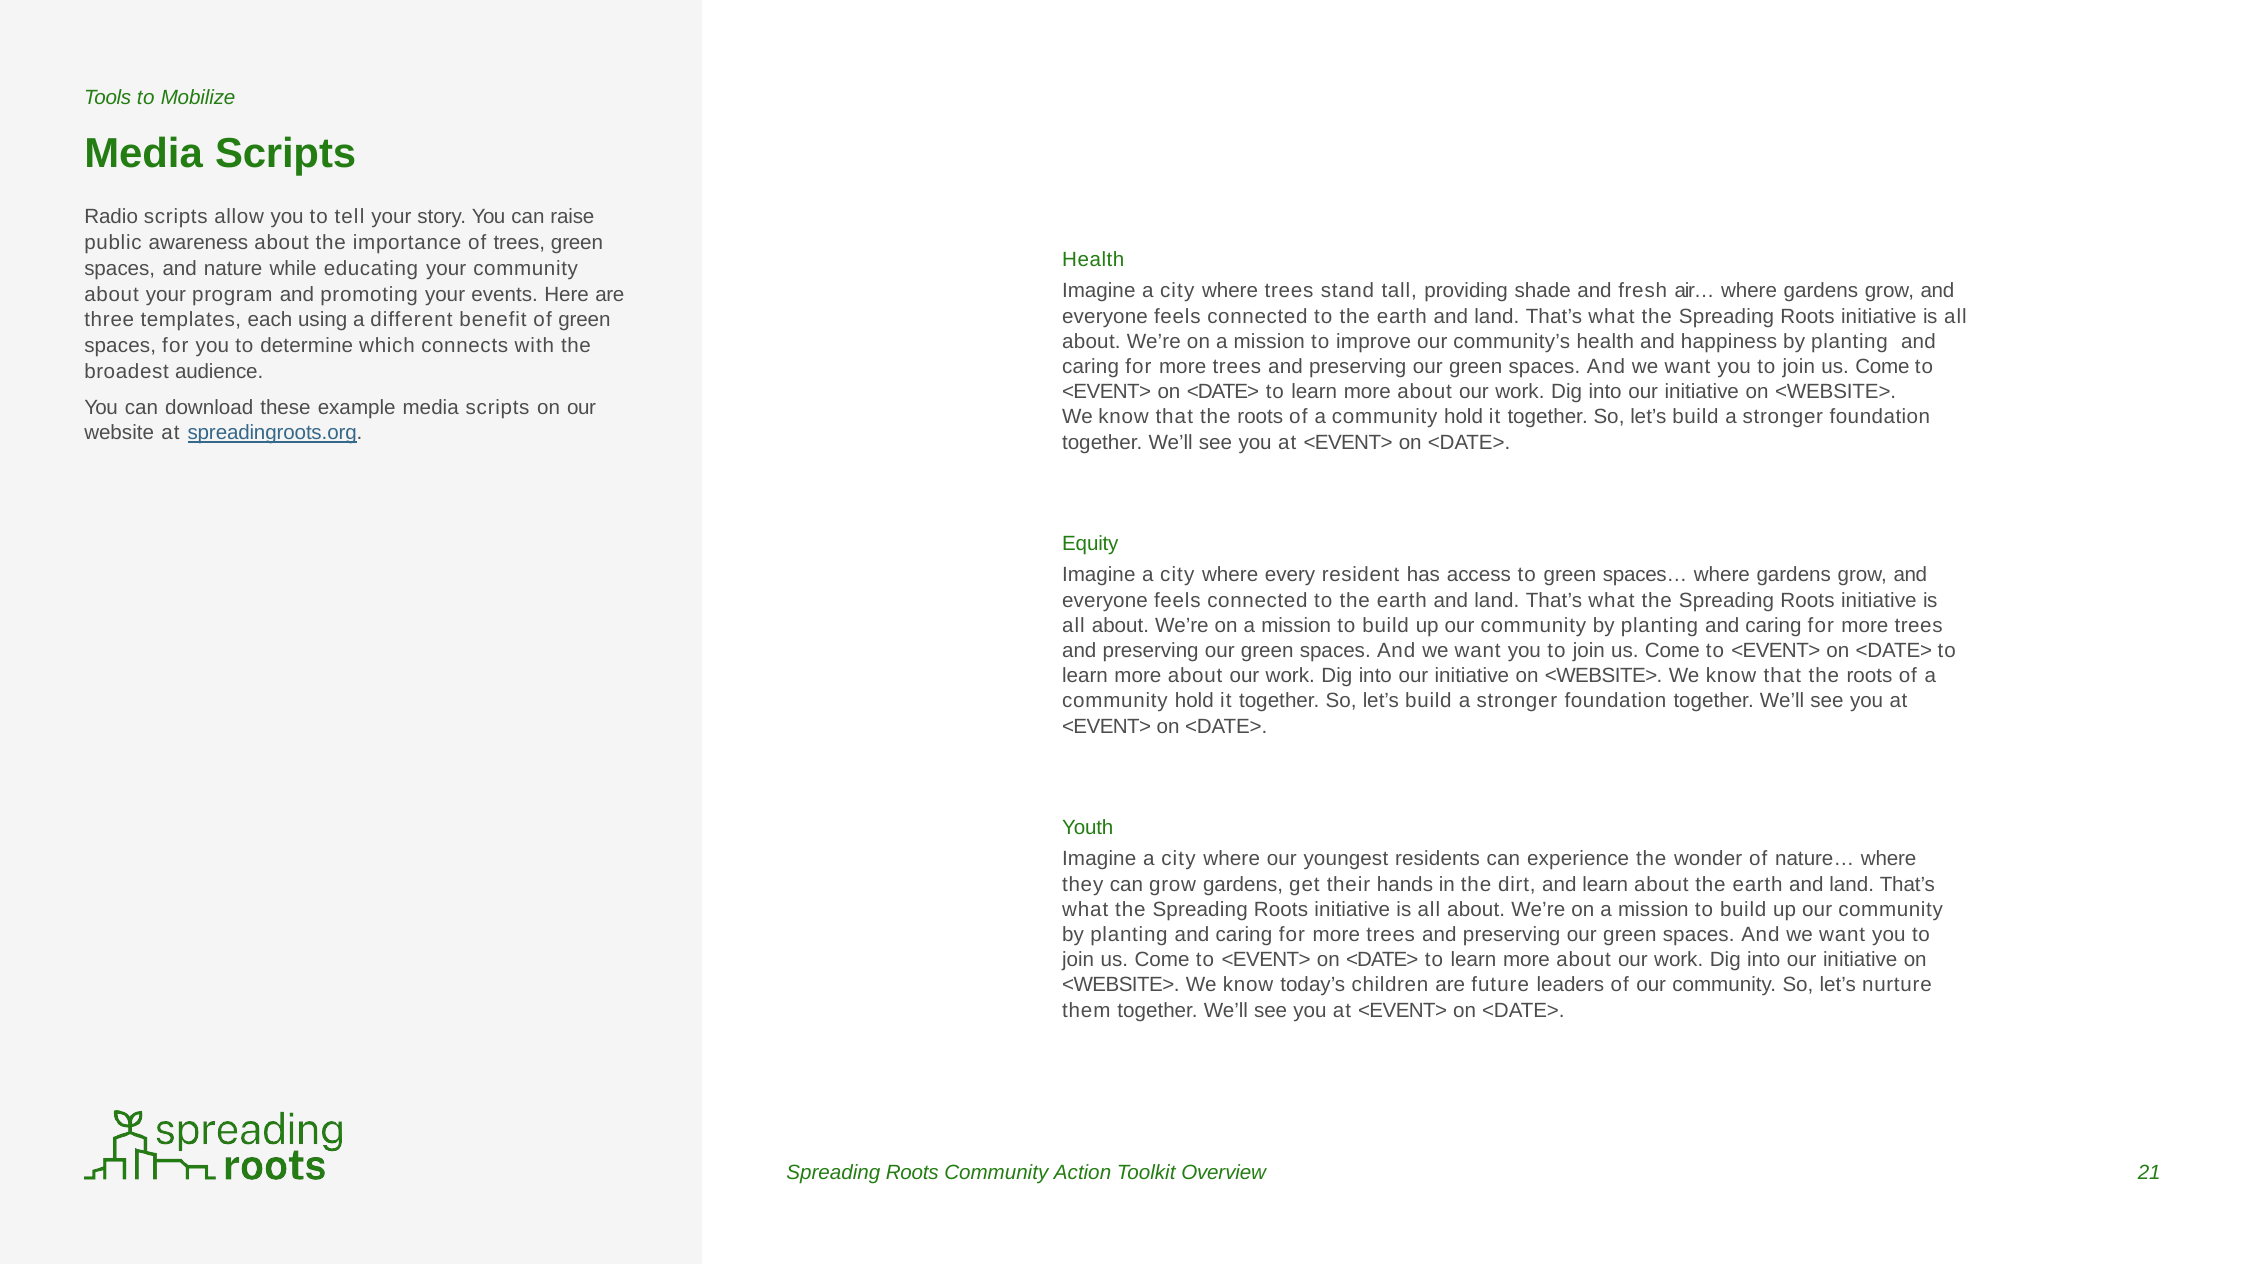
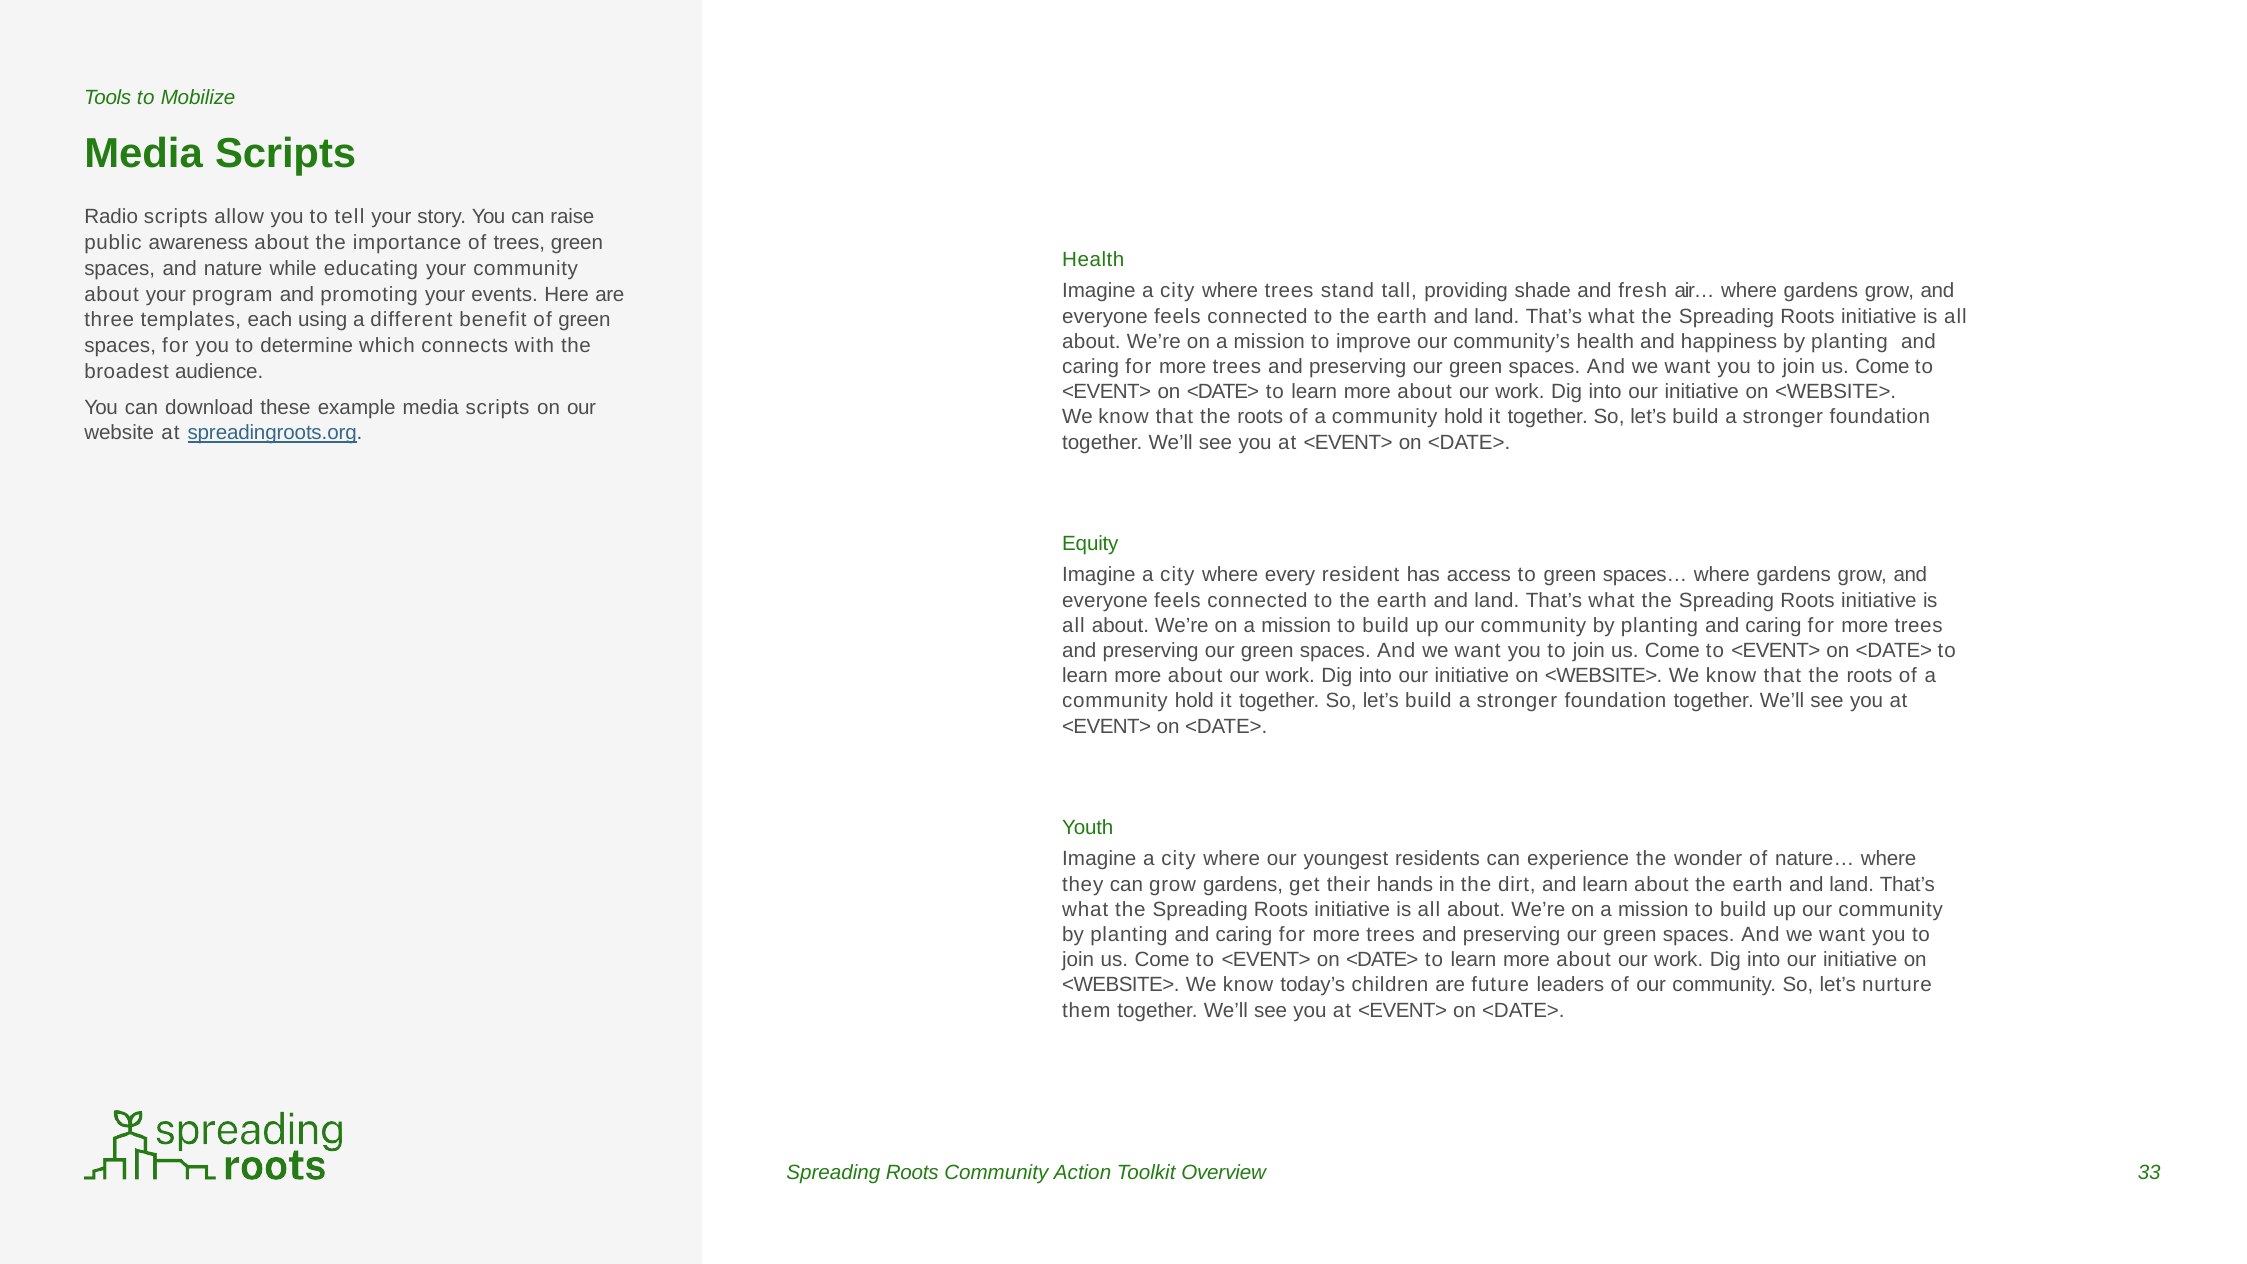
21: 21 -> 33 (2149, 1173)
